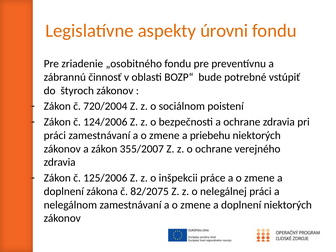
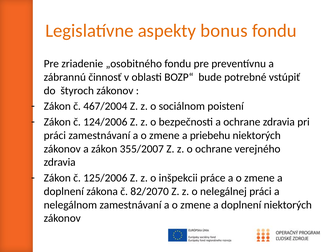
úrovni: úrovni -> bonus (224, 31)
720/2004: 720/2004 -> 467/2004 (105, 106)
82/2075: 82/2075 -> 82/2070 (150, 191)
